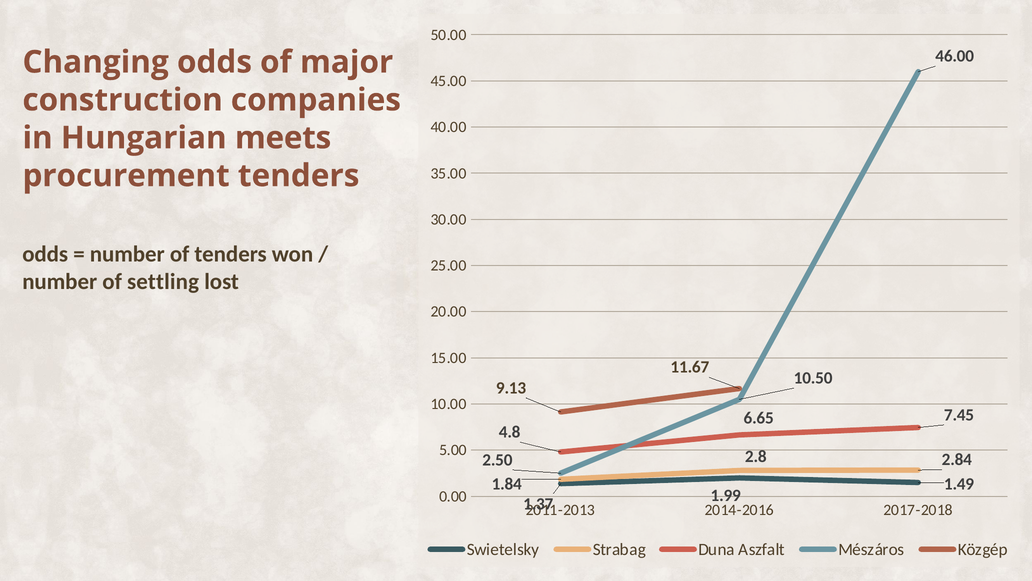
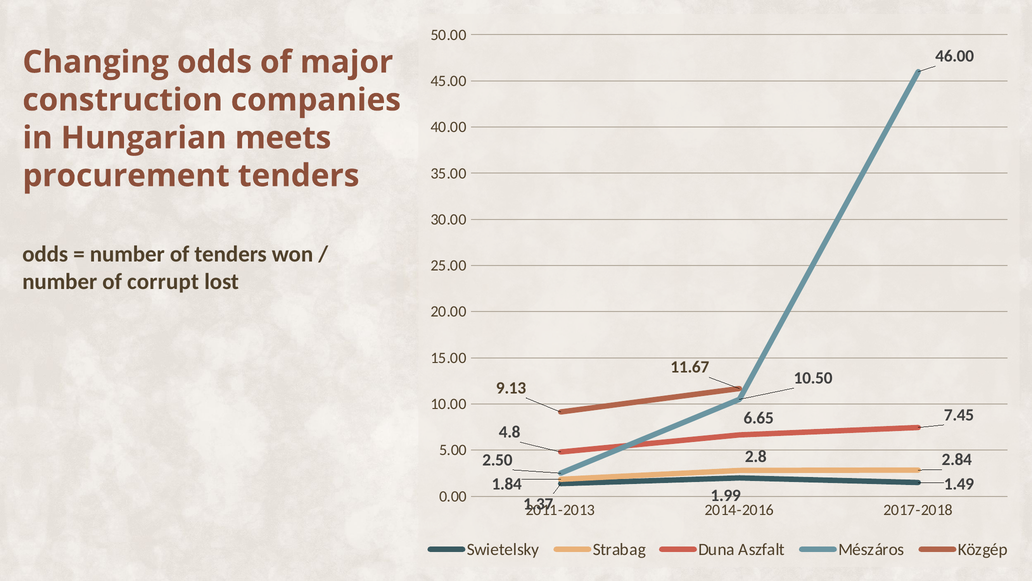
settling: settling -> corrupt (163, 281)
